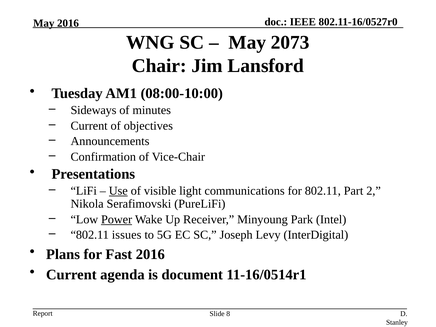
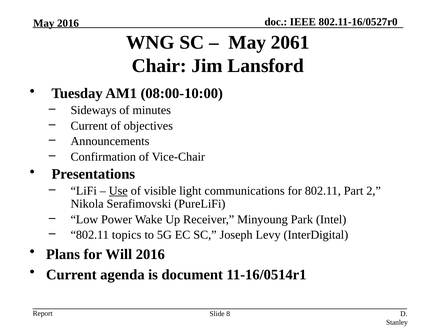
2073: 2073 -> 2061 (290, 42)
Power underline: present -> none (117, 219)
issues: issues -> topics (127, 235)
Fast: Fast -> Will (119, 254)
